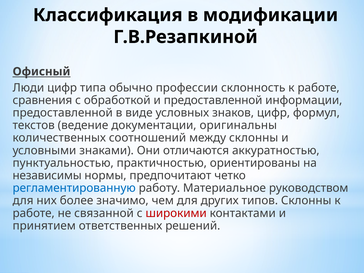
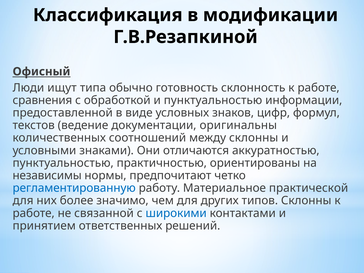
Люди цифр: цифр -> ищут (62, 88)
профессии: профессии -> готовность (187, 88)
и предоставленной: предоставленной -> пунктуальностью (213, 100)
руководством: руководством -> практической (309, 188)
широкими colour: red -> blue (176, 213)
